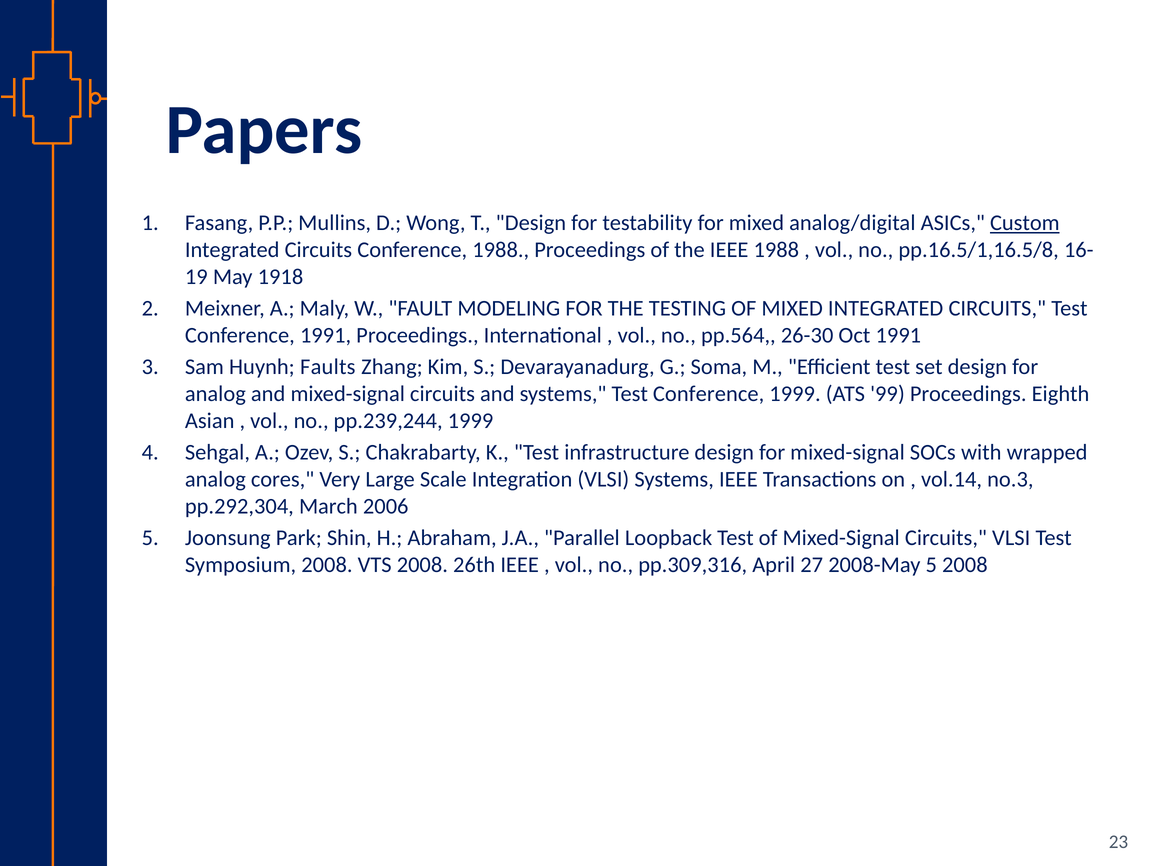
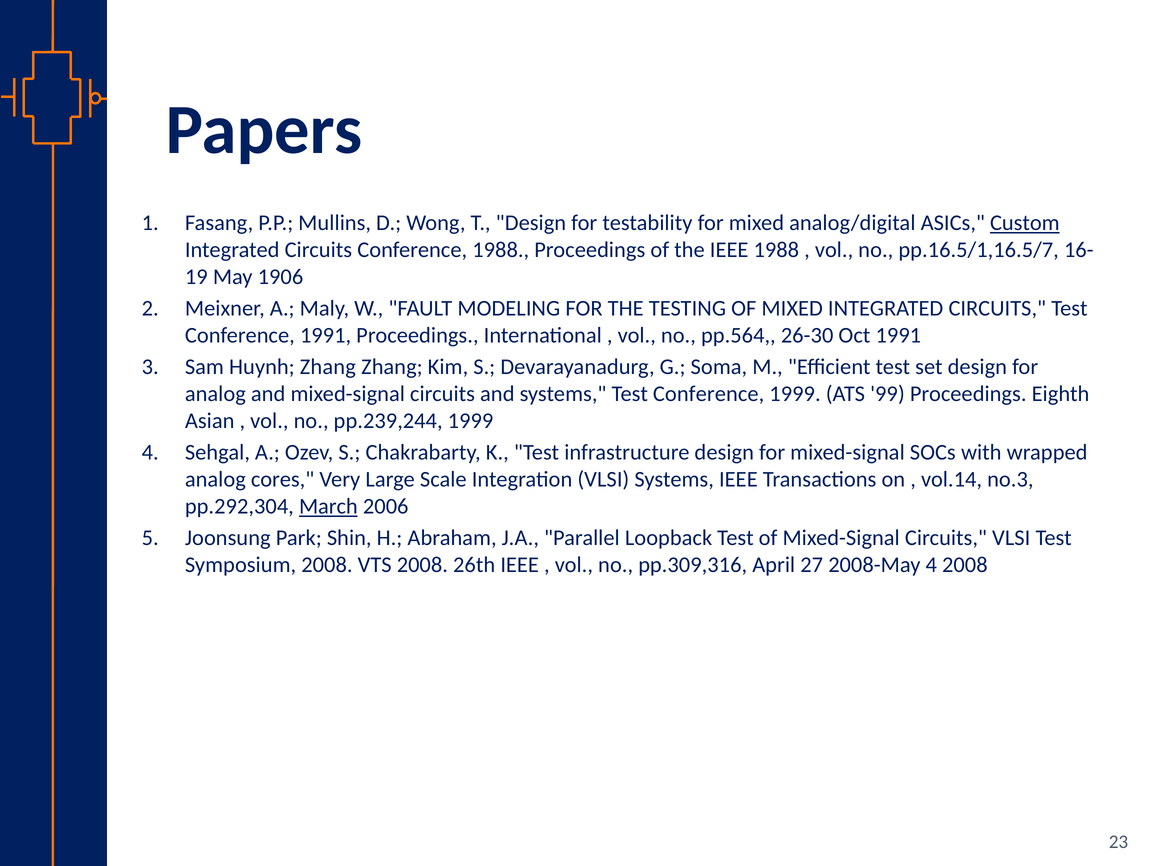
pp.16.5/1,16.5/8: pp.16.5/1,16.5/8 -> pp.16.5/1,16.5/7 (979, 250)
1918: 1918 -> 1906 (280, 277)
Huynh Faults: Faults -> Zhang (328, 367)
March underline: none -> present (328, 507)
2008-May 5: 5 -> 4 (931, 565)
